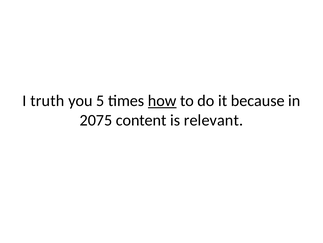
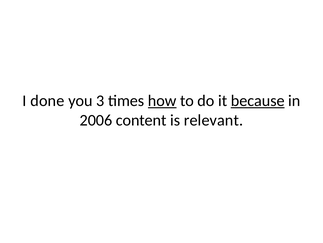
truth: truth -> done (47, 100)
5: 5 -> 3 (100, 100)
because underline: none -> present (258, 100)
2075: 2075 -> 2006 (96, 120)
